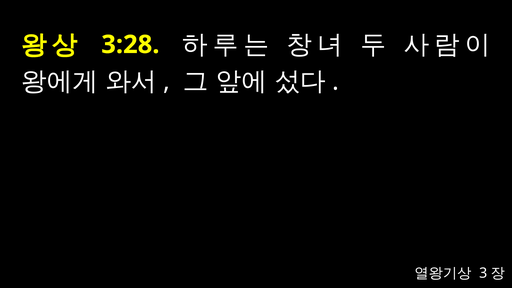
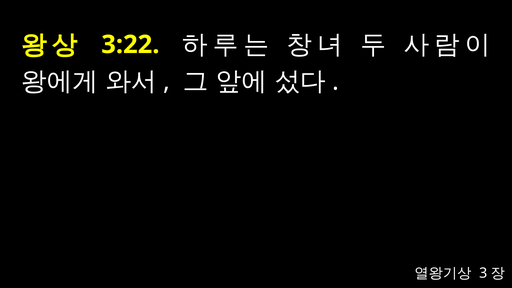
3:28: 3:28 -> 3:22 (130, 45)
